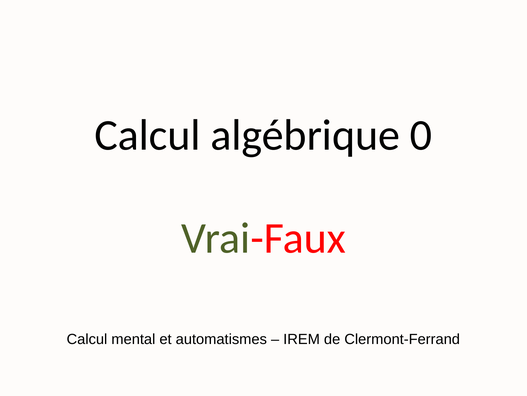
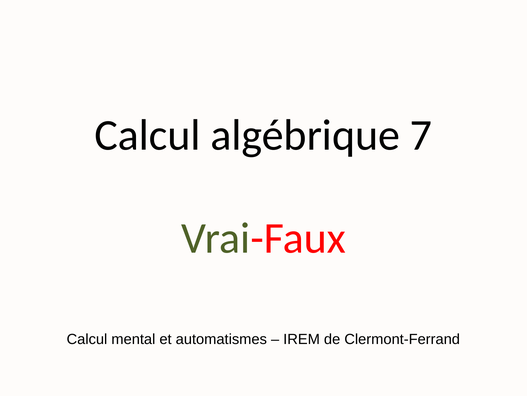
0: 0 -> 7 (421, 135)
